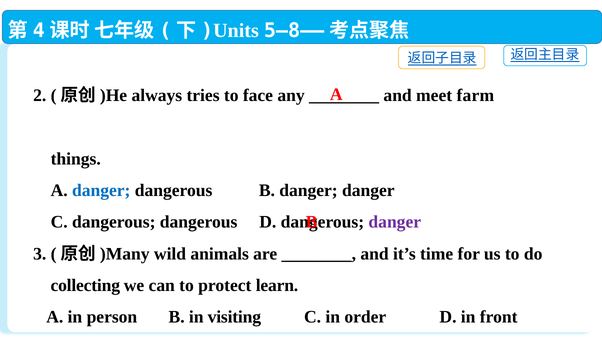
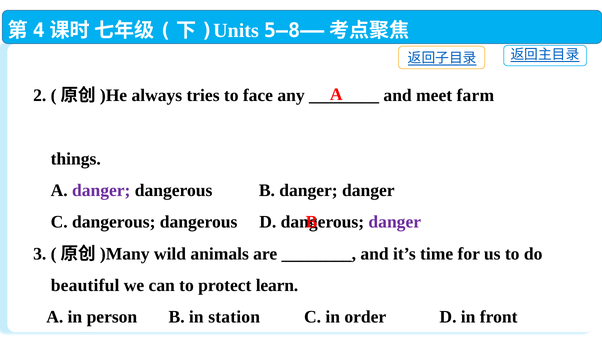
danger colour: blue -> purple (101, 190)
collecting: collecting -> beautiful (85, 285)
visiting: visiting -> station (234, 317)
